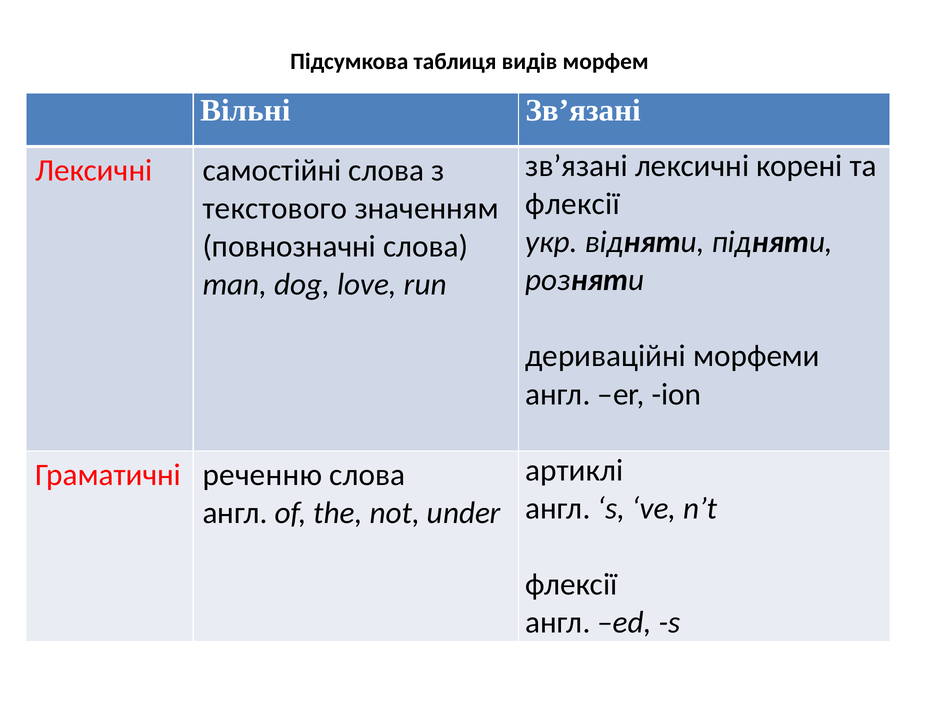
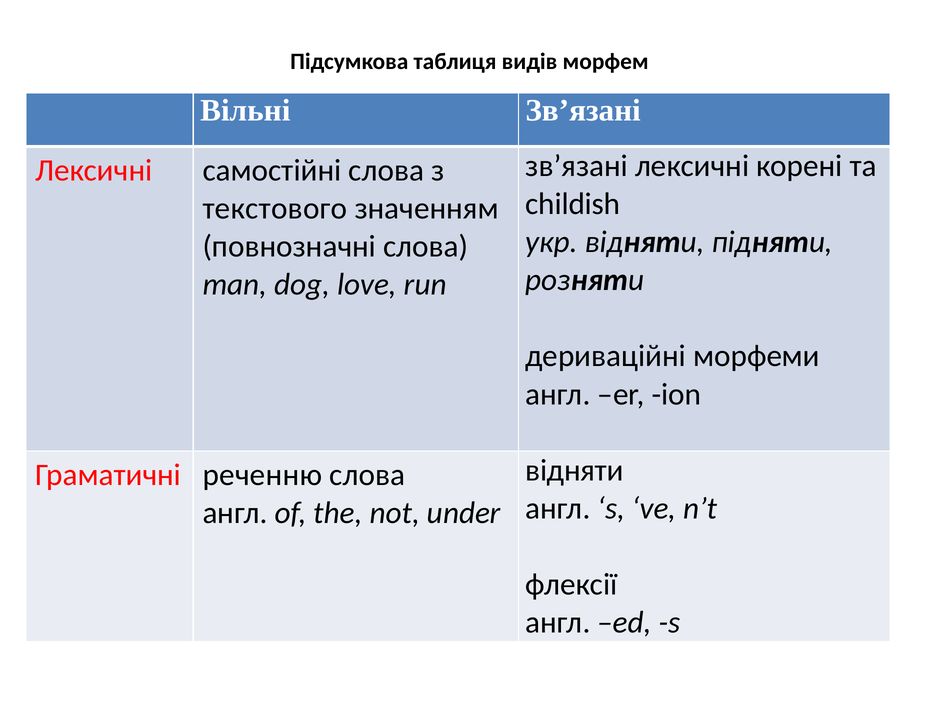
флексії: флексії -> childish (573, 204)
артиклі: артиклі -> відняти (574, 471)
